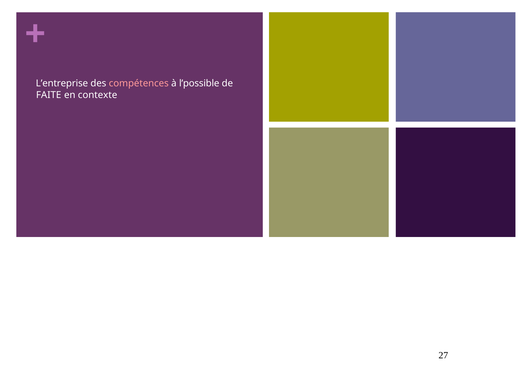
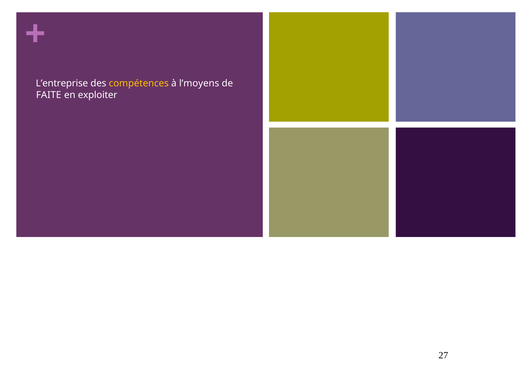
compétences colour: pink -> yellow (139, 84)
l’possible: l’possible -> l’moyens (199, 84)
contexte: contexte -> exploiter (98, 95)
